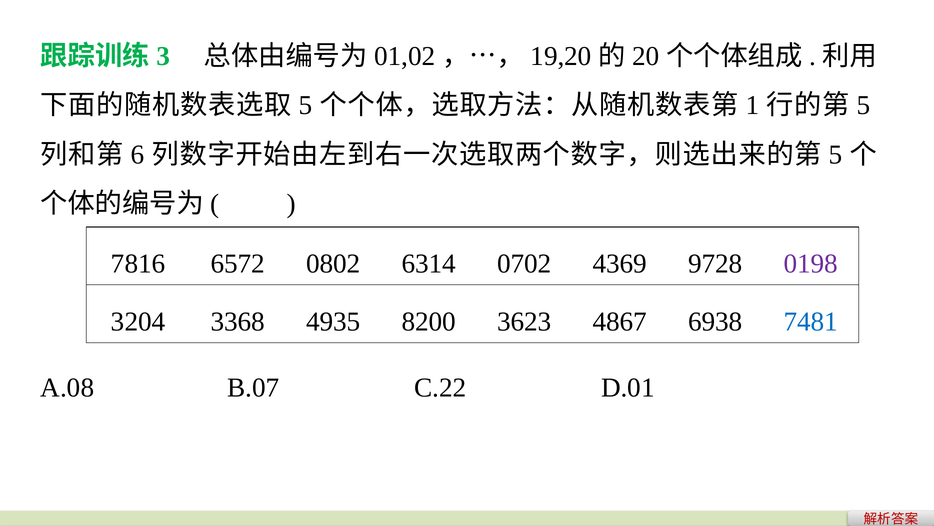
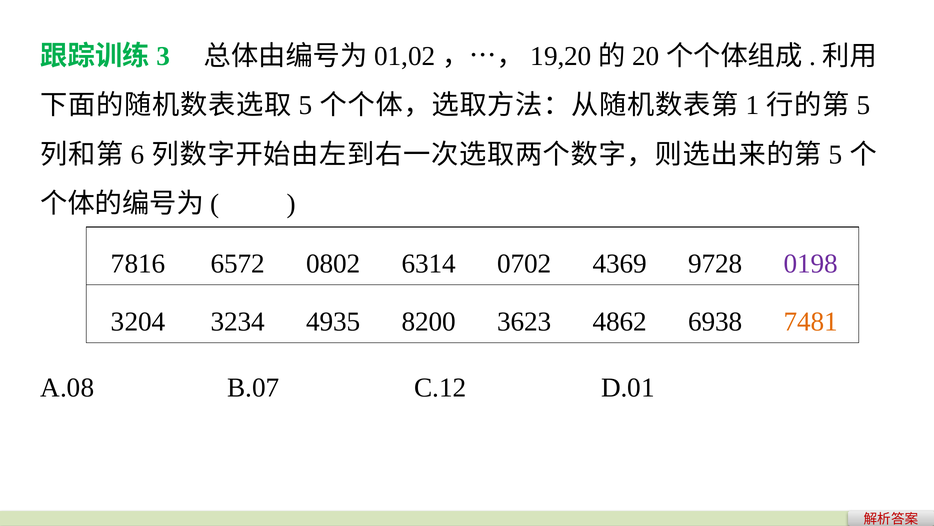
3368: 3368 -> 3234 (238, 321)
4867: 4867 -> 4862 (620, 321)
7481 colour: blue -> orange (811, 321)
C.22: C.22 -> C.12 (440, 387)
